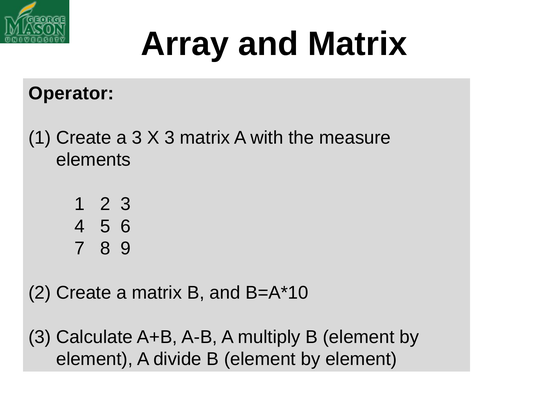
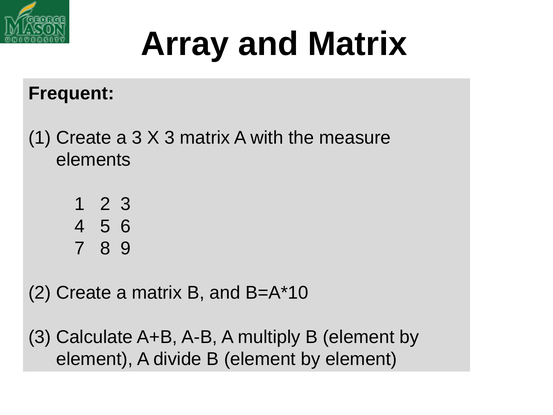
Operator: Operator -> Frequent (71, 93)
